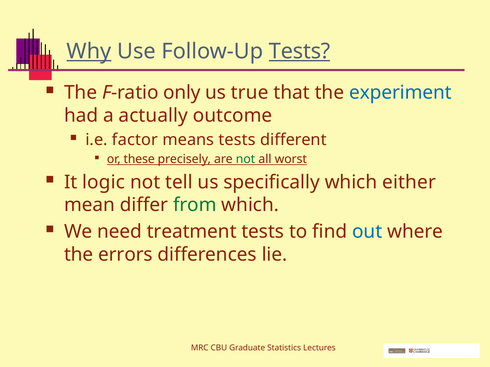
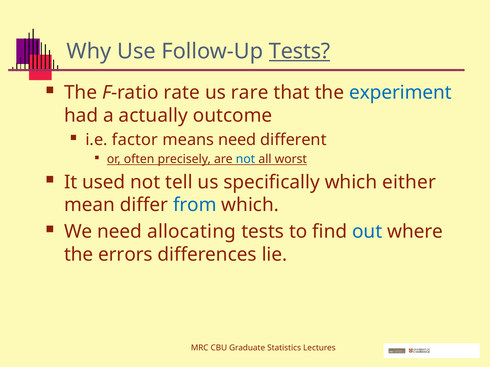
Why underline: present -> none (89, 51)
only: only -> rate (182, 93)
true: true -> rare (250, 93)
means tests: tests -> need (237, 140)
these: these -> often (139, 159)
not colour: green -> blue (245, 159)
logic: logic -> used (104, 182)
from colour: green -> blue (195, 205)
treatment: treatment -> allocating (192, 232)
